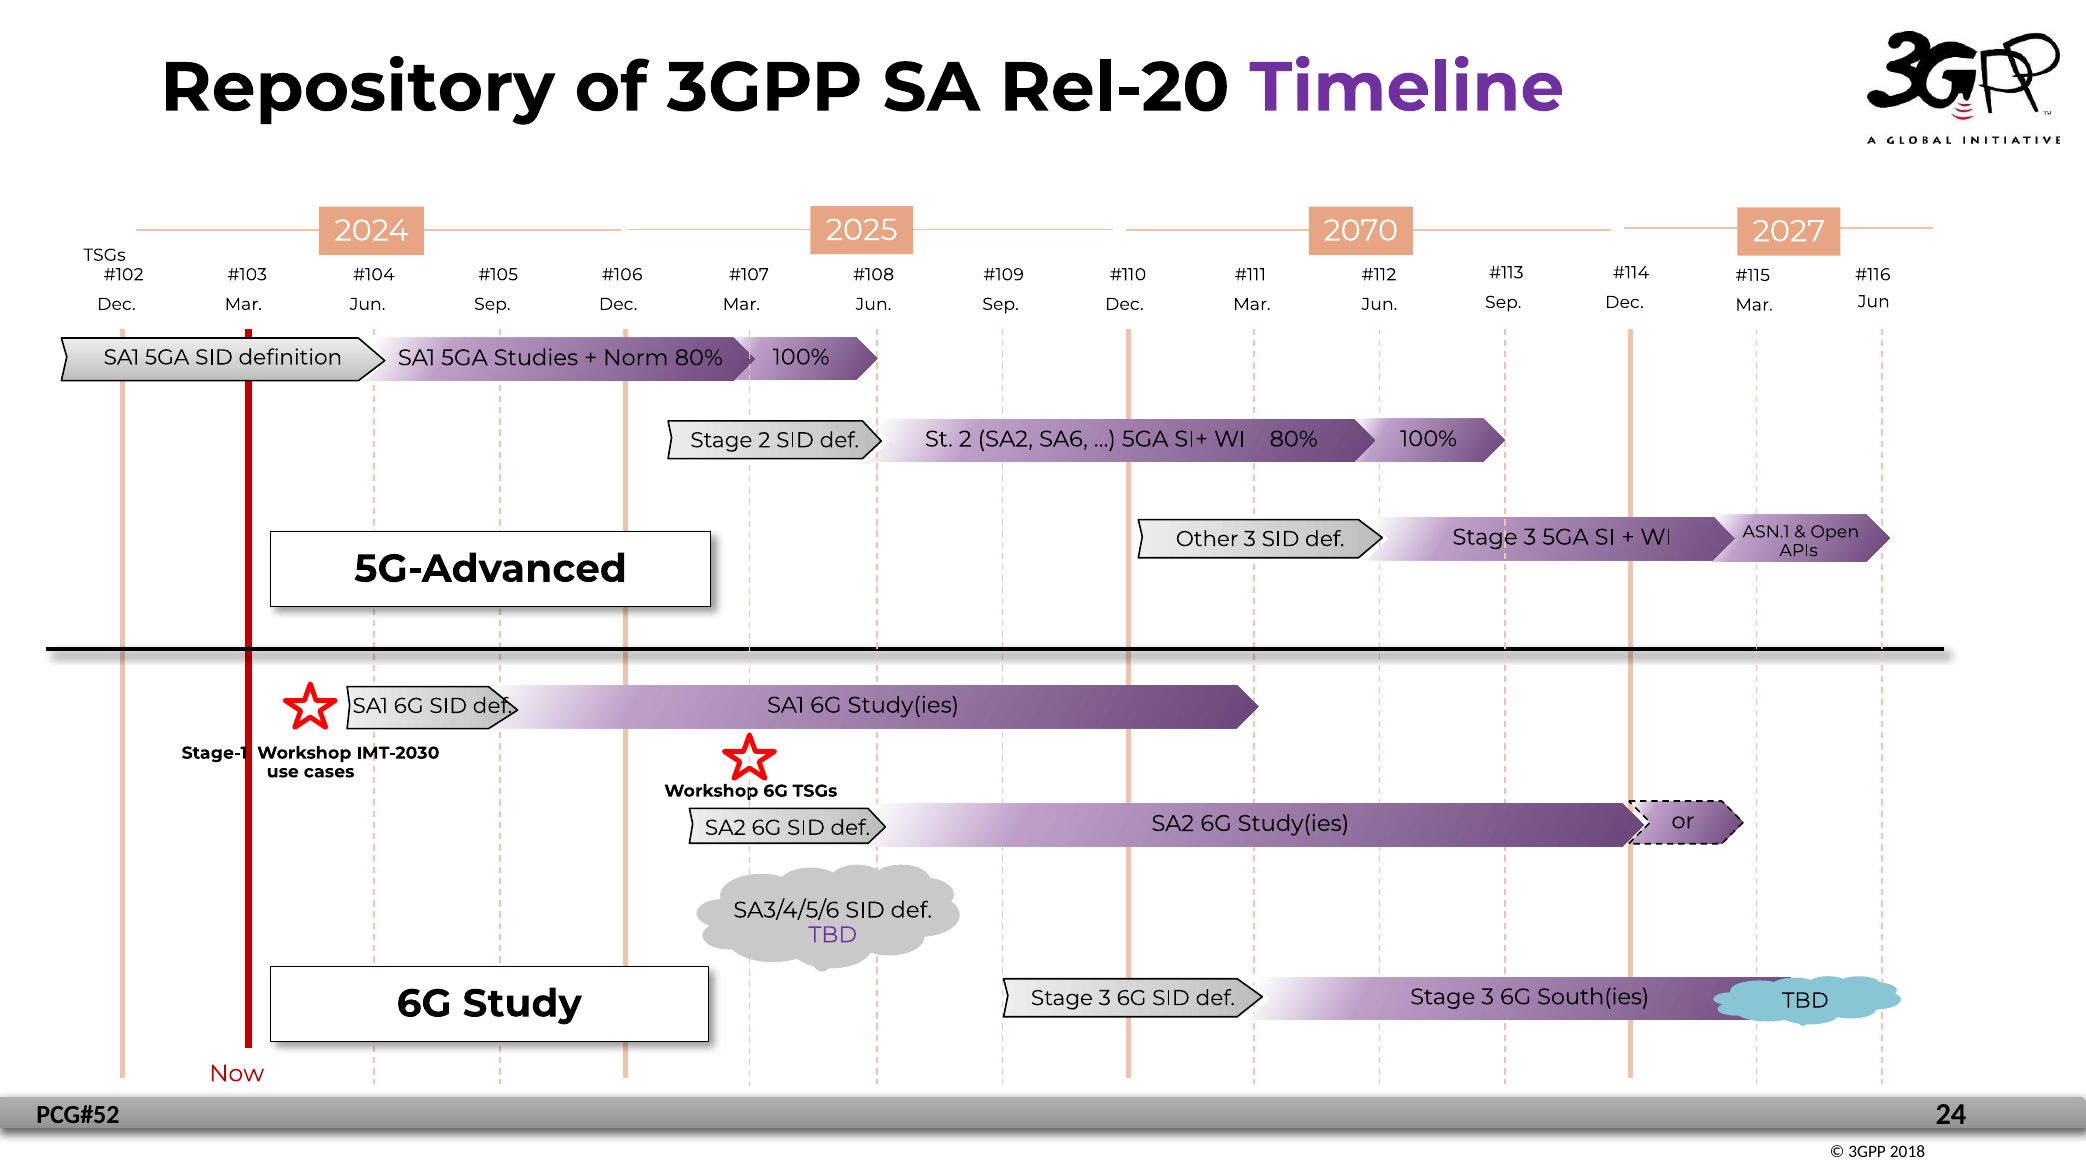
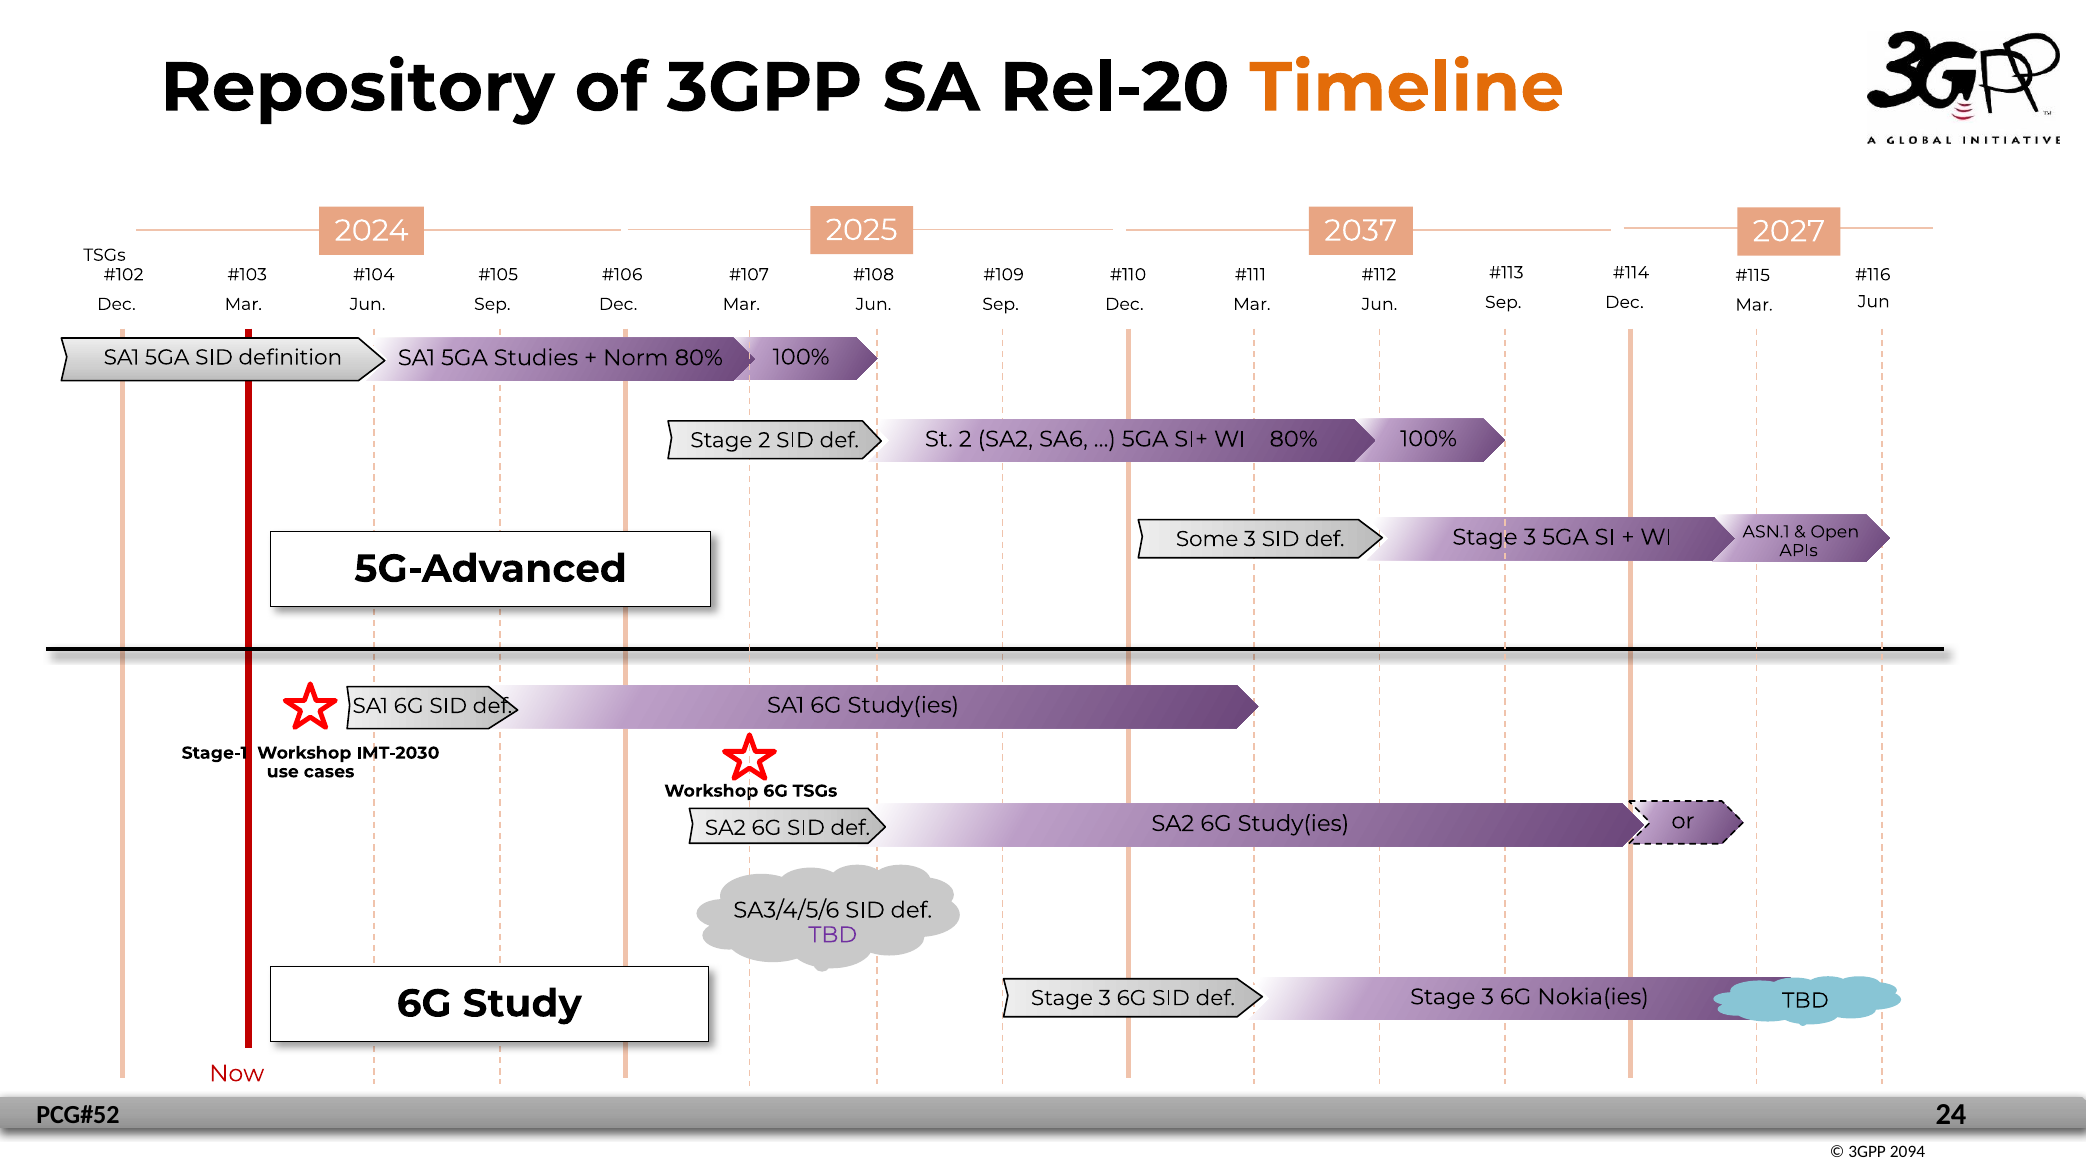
Timeline colour: purple -> orange (1407, 88)
2070: 2070 -> 2037 (1361, 231)
Other: Other -> Some (1207, 539)
South(ies: South(ies -> Nokia(ies (1593, 997)
2018: 2018 -> 2094 (1908, 1152)
